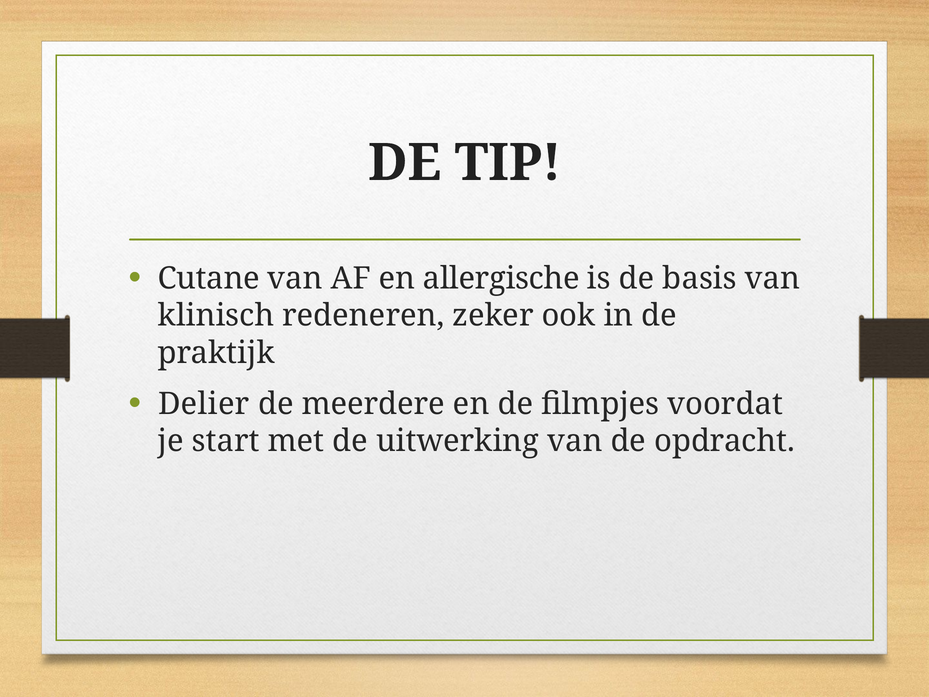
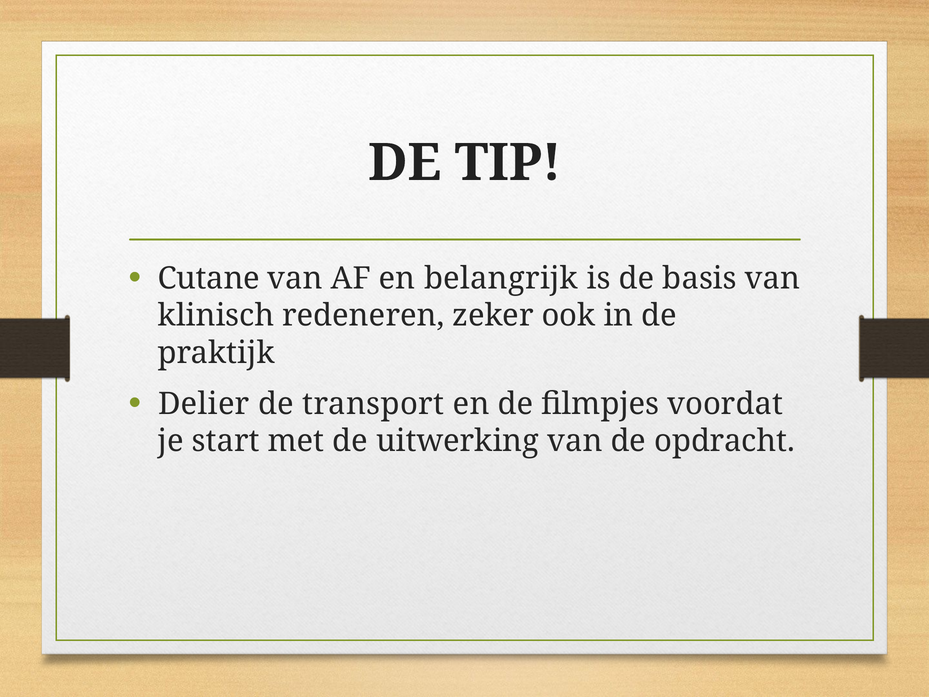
allergische: allergische -> belangrijk (501, 278)
meerdere: meerdere -> transport (373, 404)
